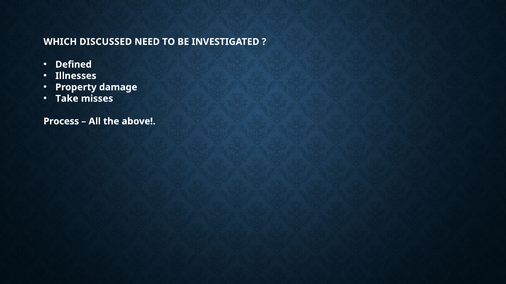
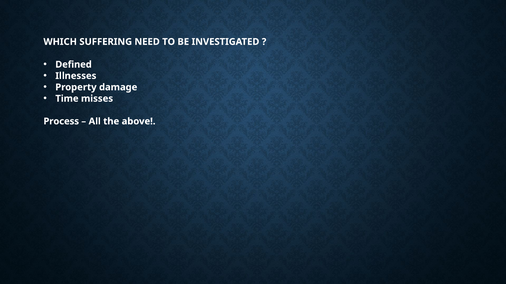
DISCUSSED: DISCUSSED -> SUFFERING (106, 42)
Take: Take -> Time (67, 99)
